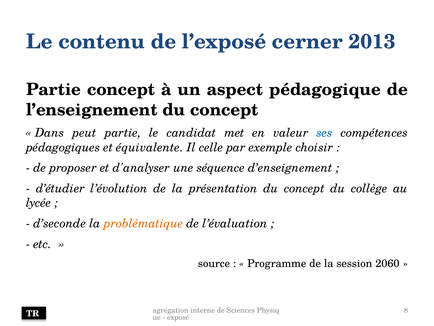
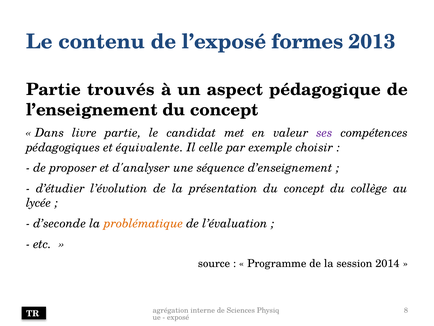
cerner: cerner -> formes (308, 42)
Partie concept: concept -> trouvés (121, 89)
peut: peut -> livre (85, 133)
ses colour: blue -> purple (325, 133)
2060: 2060 -> 2014 (387, 263)
